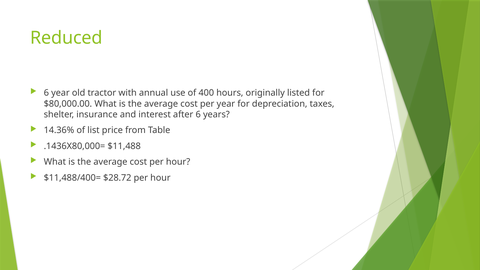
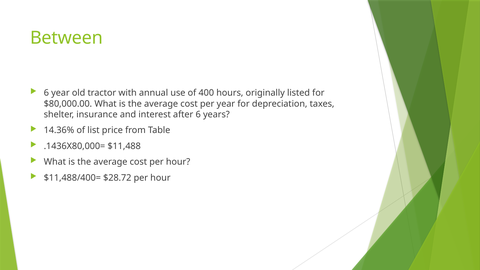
Reduced: Reduced -> Between (66, 38)
